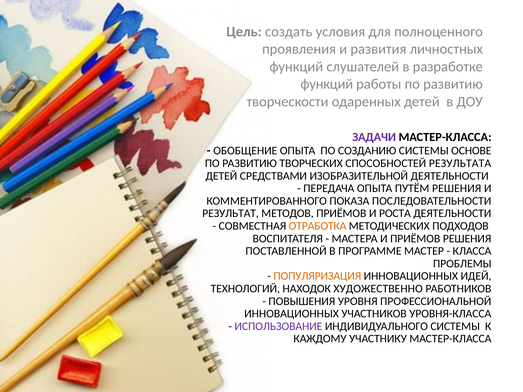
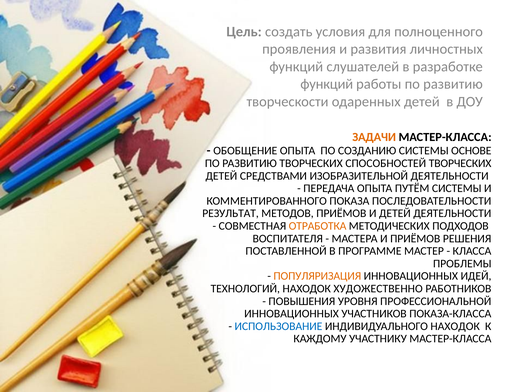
ЗАДАЧИ colour: purple -> orange (374, 137)
СПОСОБНОСТЕЙ РЕЗУЛЬТАТА: РЕЗУЛЬТАТА -> ТВОРЧЕСКИХ (460, 163)
ПУТЁМ РЕШЕНИЯ: РЕШЕНИЯ -> СИСТЕМЫ (457, 189)
И РОСТА: РОСТА -> ДЕТЕЙ (395, 214)
УРОВНЯ-КЛАССА: УРОВНЯ-КЛАССА -> ПОКАЗА-КЛАССА (450, 314)
ИСПОЛЬЗОВАНИЕ colour: purple -> blue (278, 326)
ИНДИВИДУАЛЬНОГО СИСТЕМЫ: СИСТЕМЫ -> НАХОДОК (455, 326)
